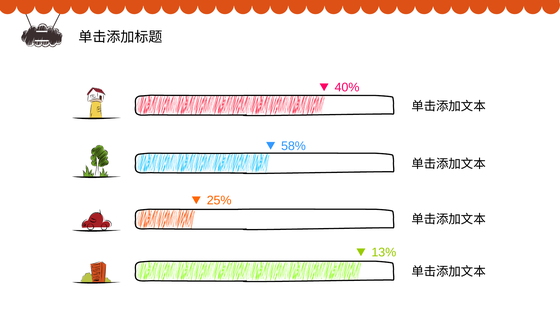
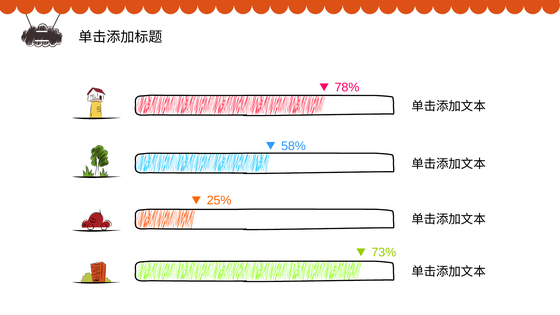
40%: 40% -> 78% (347, 87)
13%: 13% -> 73% (384, 252)
